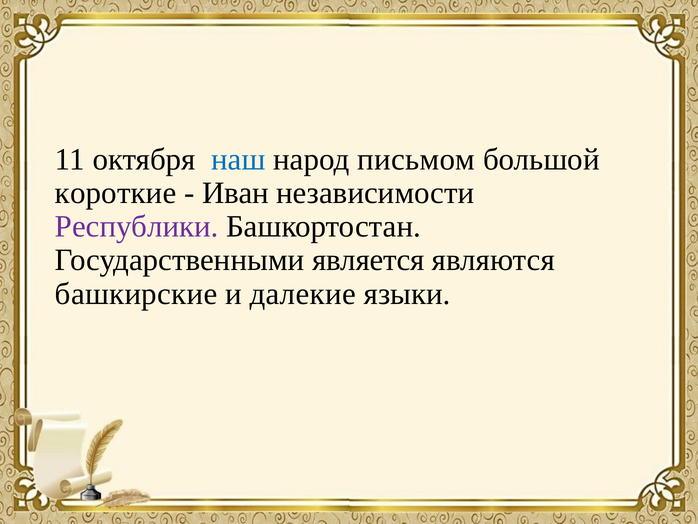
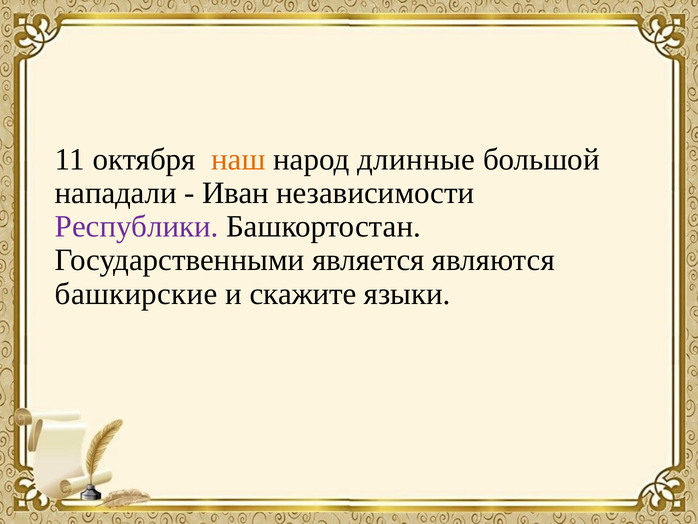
наш colour: blue -> orange (238, 159)
письмом: письмом -> длинные (416, 159)
короткие: короткие -> нападали (116, 193)
далекие: далекие -> скажите (303, 294)
